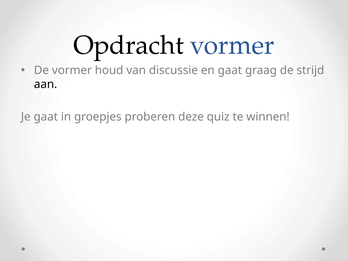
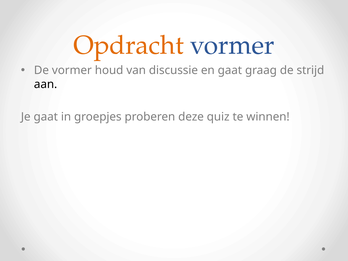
Opdracht colour: black -> orange (129, 45)
